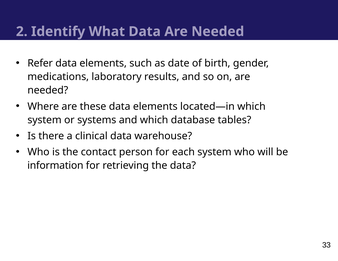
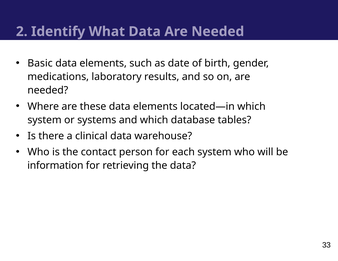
Refer: Refer -> Basic (40, 63)
